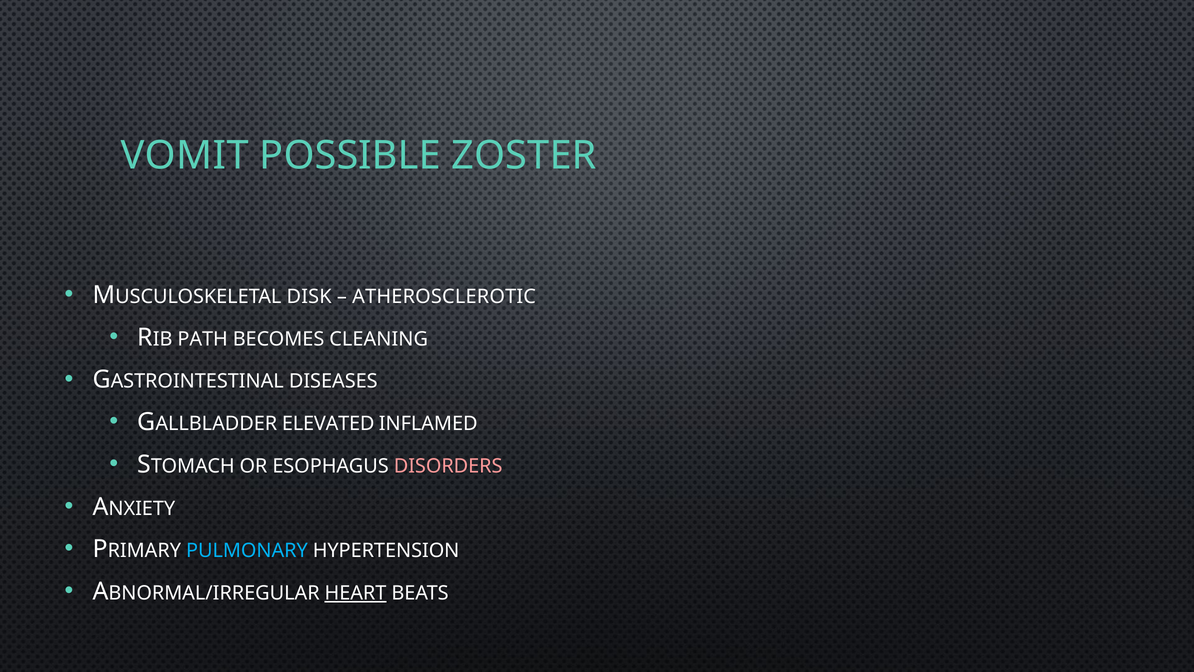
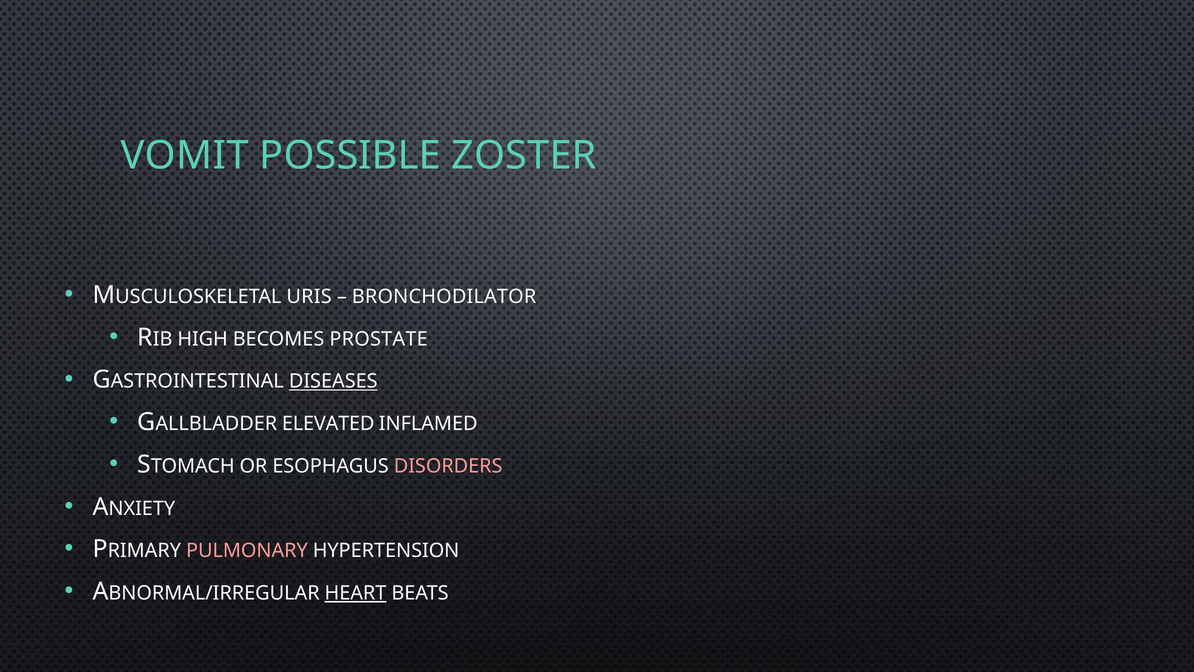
DISK: DISK -> URIS (309, 296)
ATHEROSCLEROTIC: ATHEROSCLEROTIC -> BRONCHODILATOR (444, 296)
PATH: PATH -> HIGH (203, 339)
CLEANING: CLEANING -> PROSTATE (379, 339)
DISEASES underline: none -> present (333, 381)
PULMONARY colour: light blue -> pink (247, 551)
